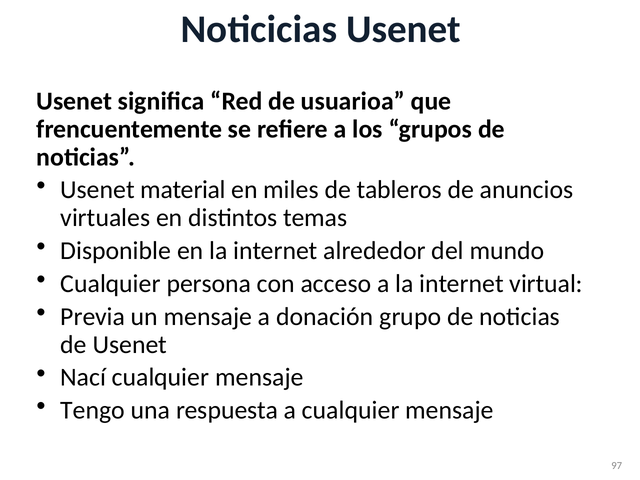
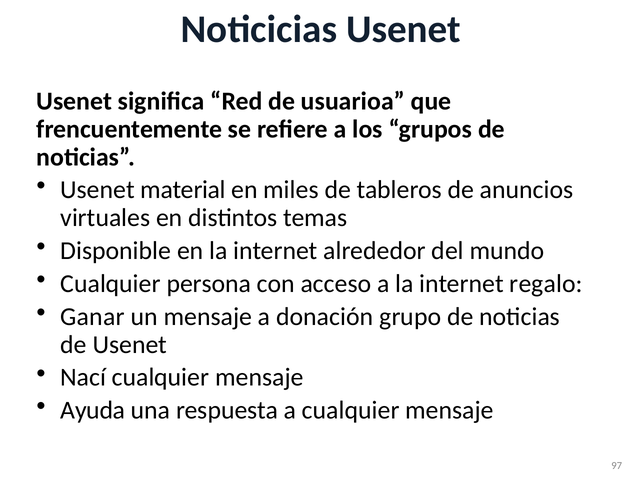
virtual: virtual -> regalo (546, 284)
Previa: Previa -> Ganar (93, 317)
Tengo: Tengo -> Ayuda (93, 410)
